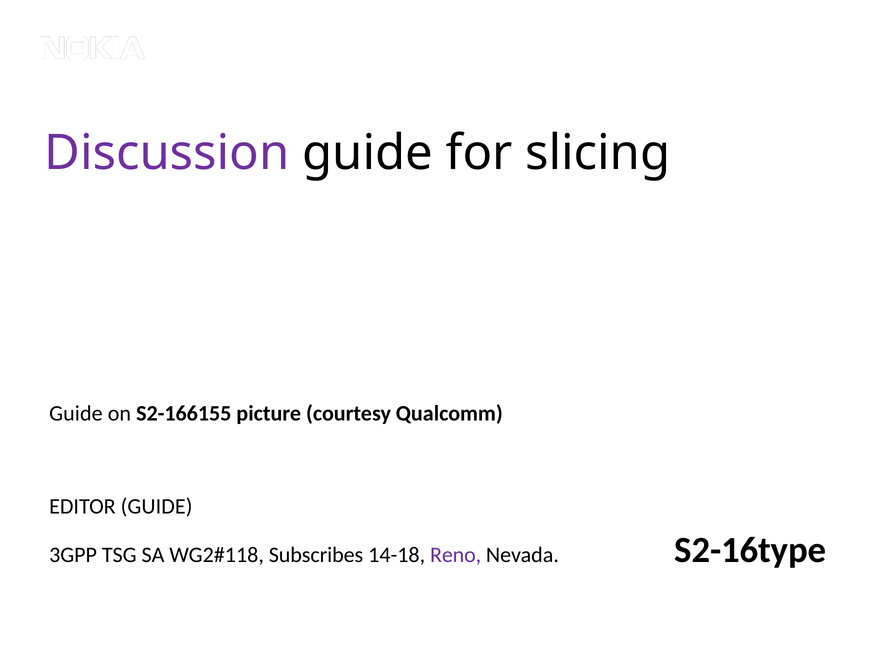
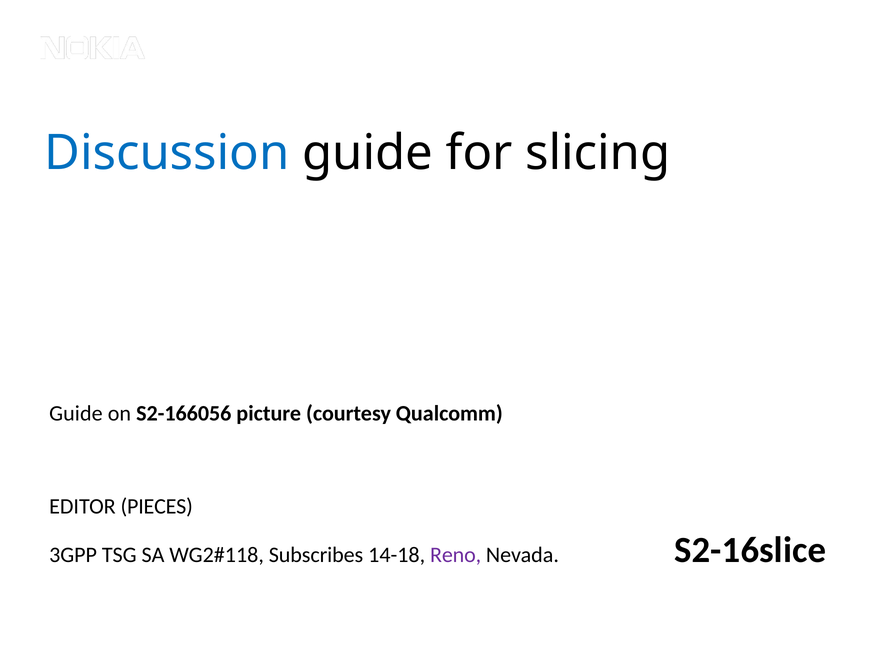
Discussion colour: purple -> blue (167, 153)
S2-166155: S2-166155 -> S2-166056 (184, 413)
EDITOR GUIDE: GUIDE -> PIECES (157, 506)
S2-16type: S2-16type -> S2-16slice (750, 550)
